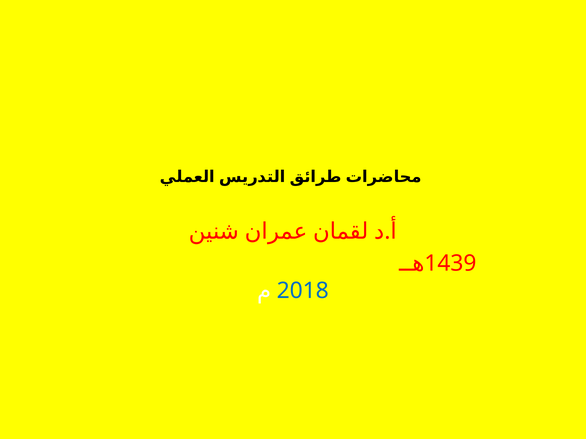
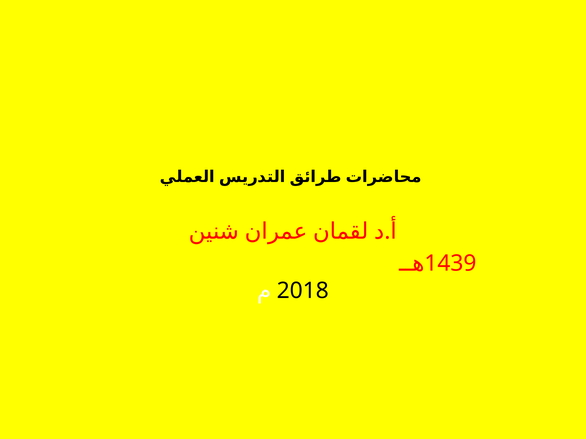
2018 colour: blue -> black (303, 291)
